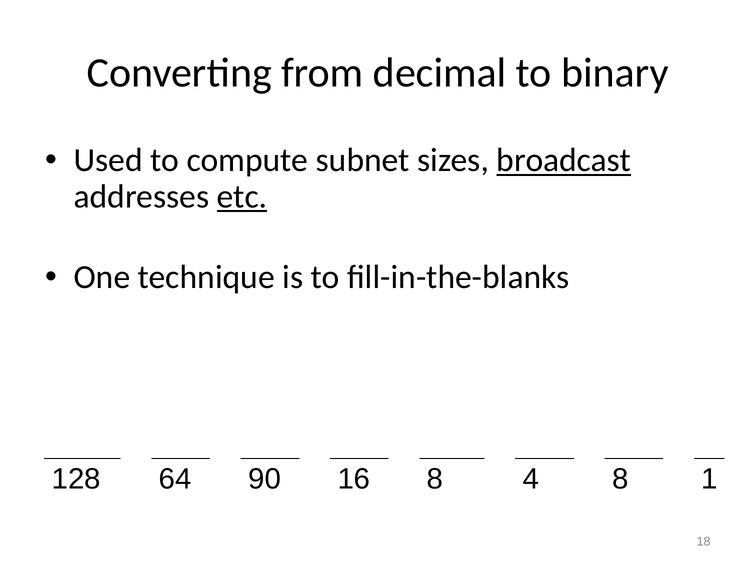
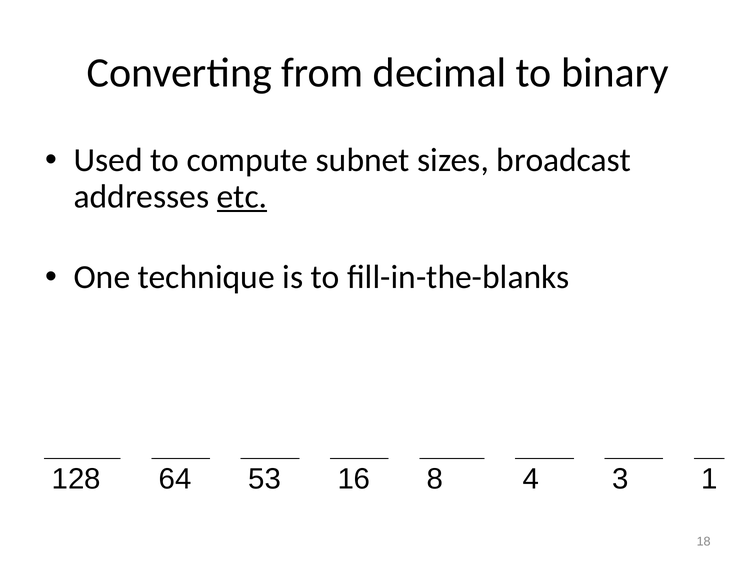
broadcast underline: present -> none (564, 160)
90: 90 -> 53 (265, 479)
4 8: 8 -> 3 (620, 479)
